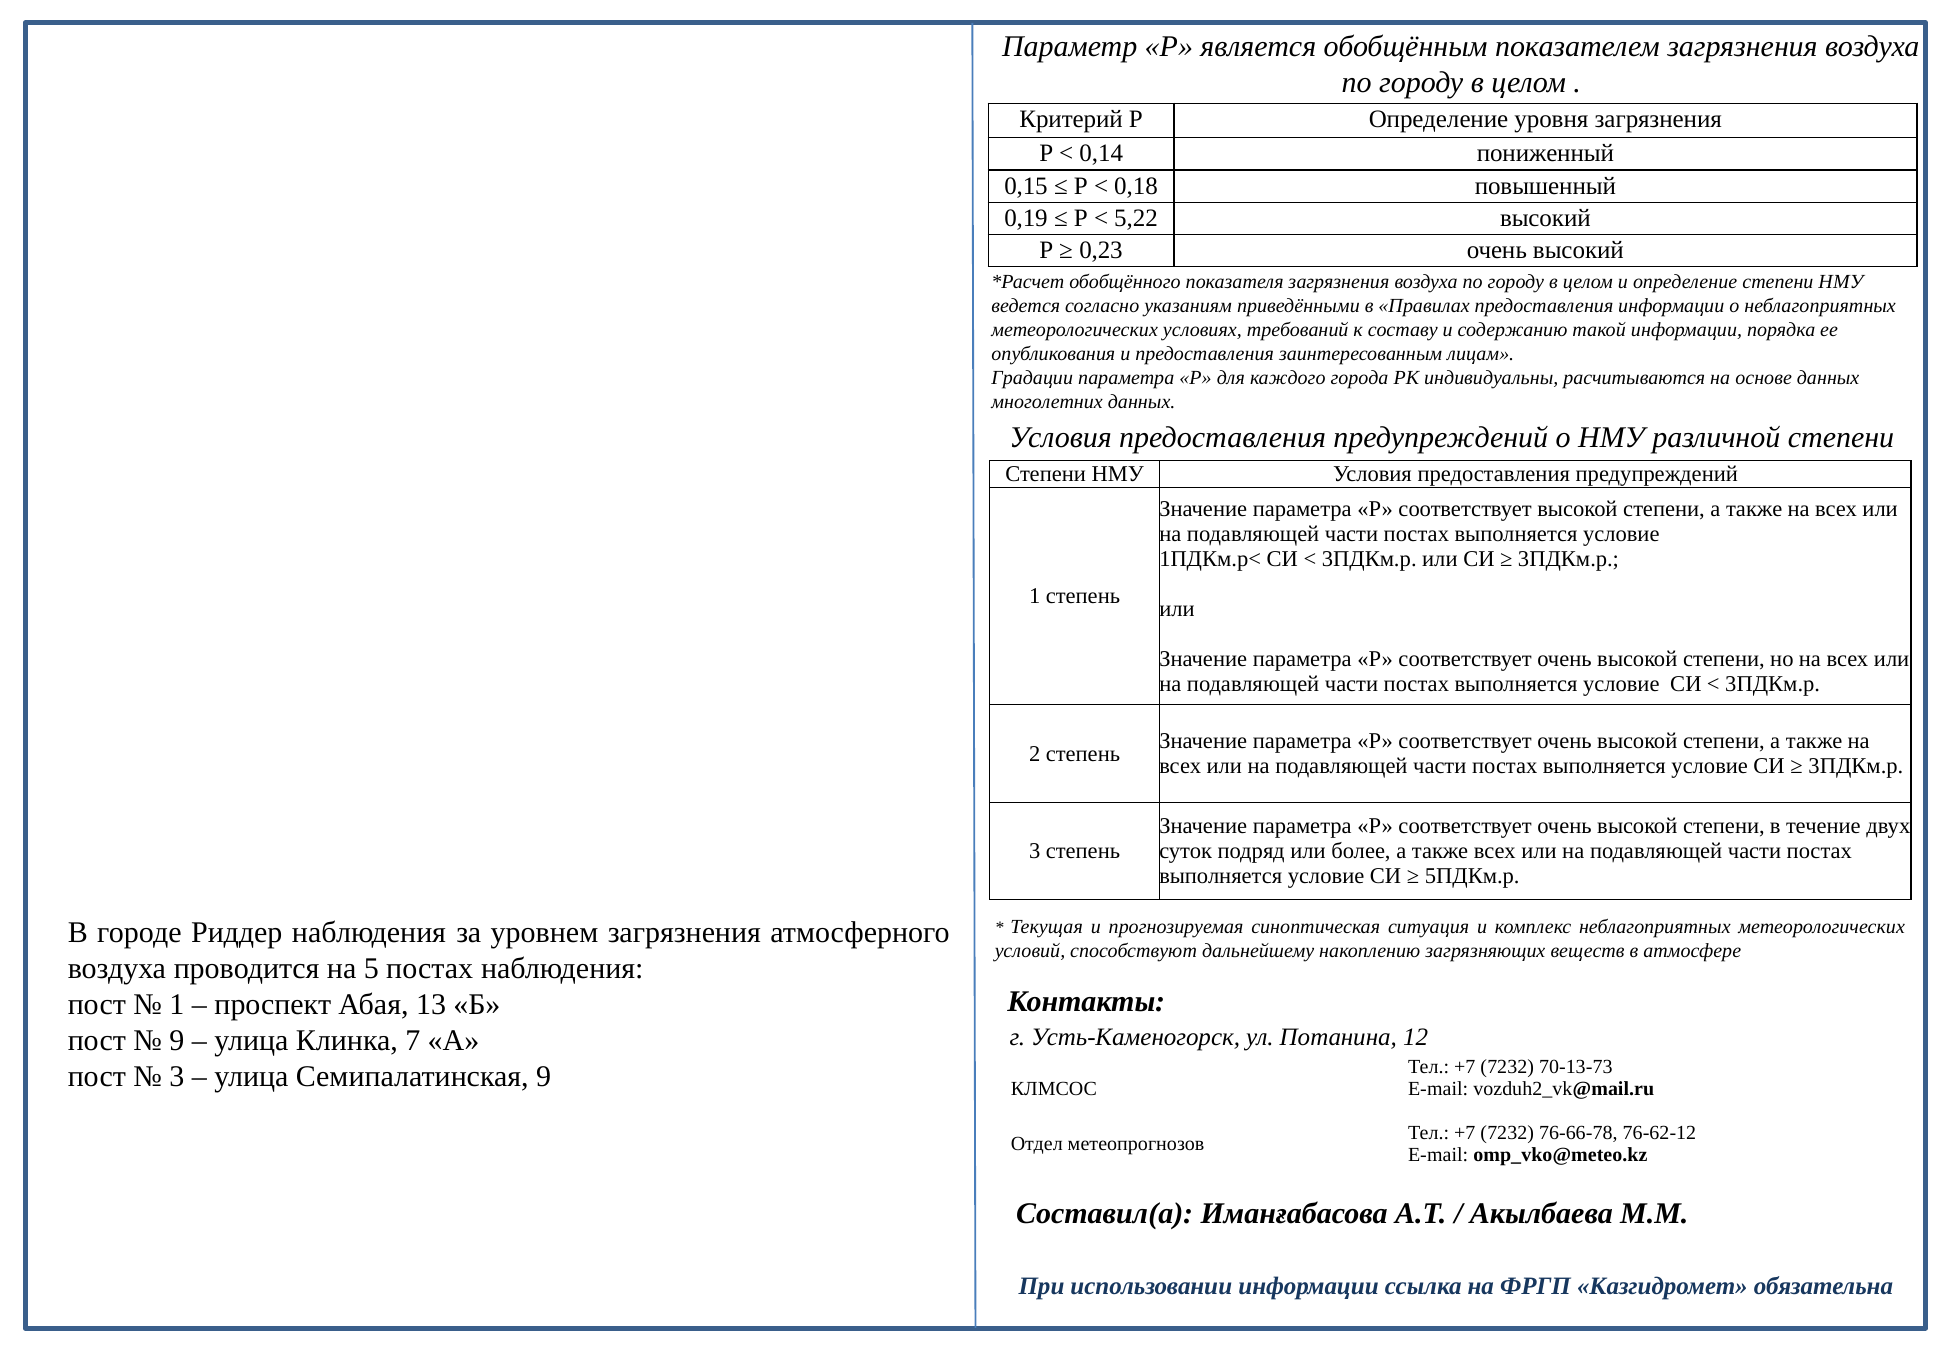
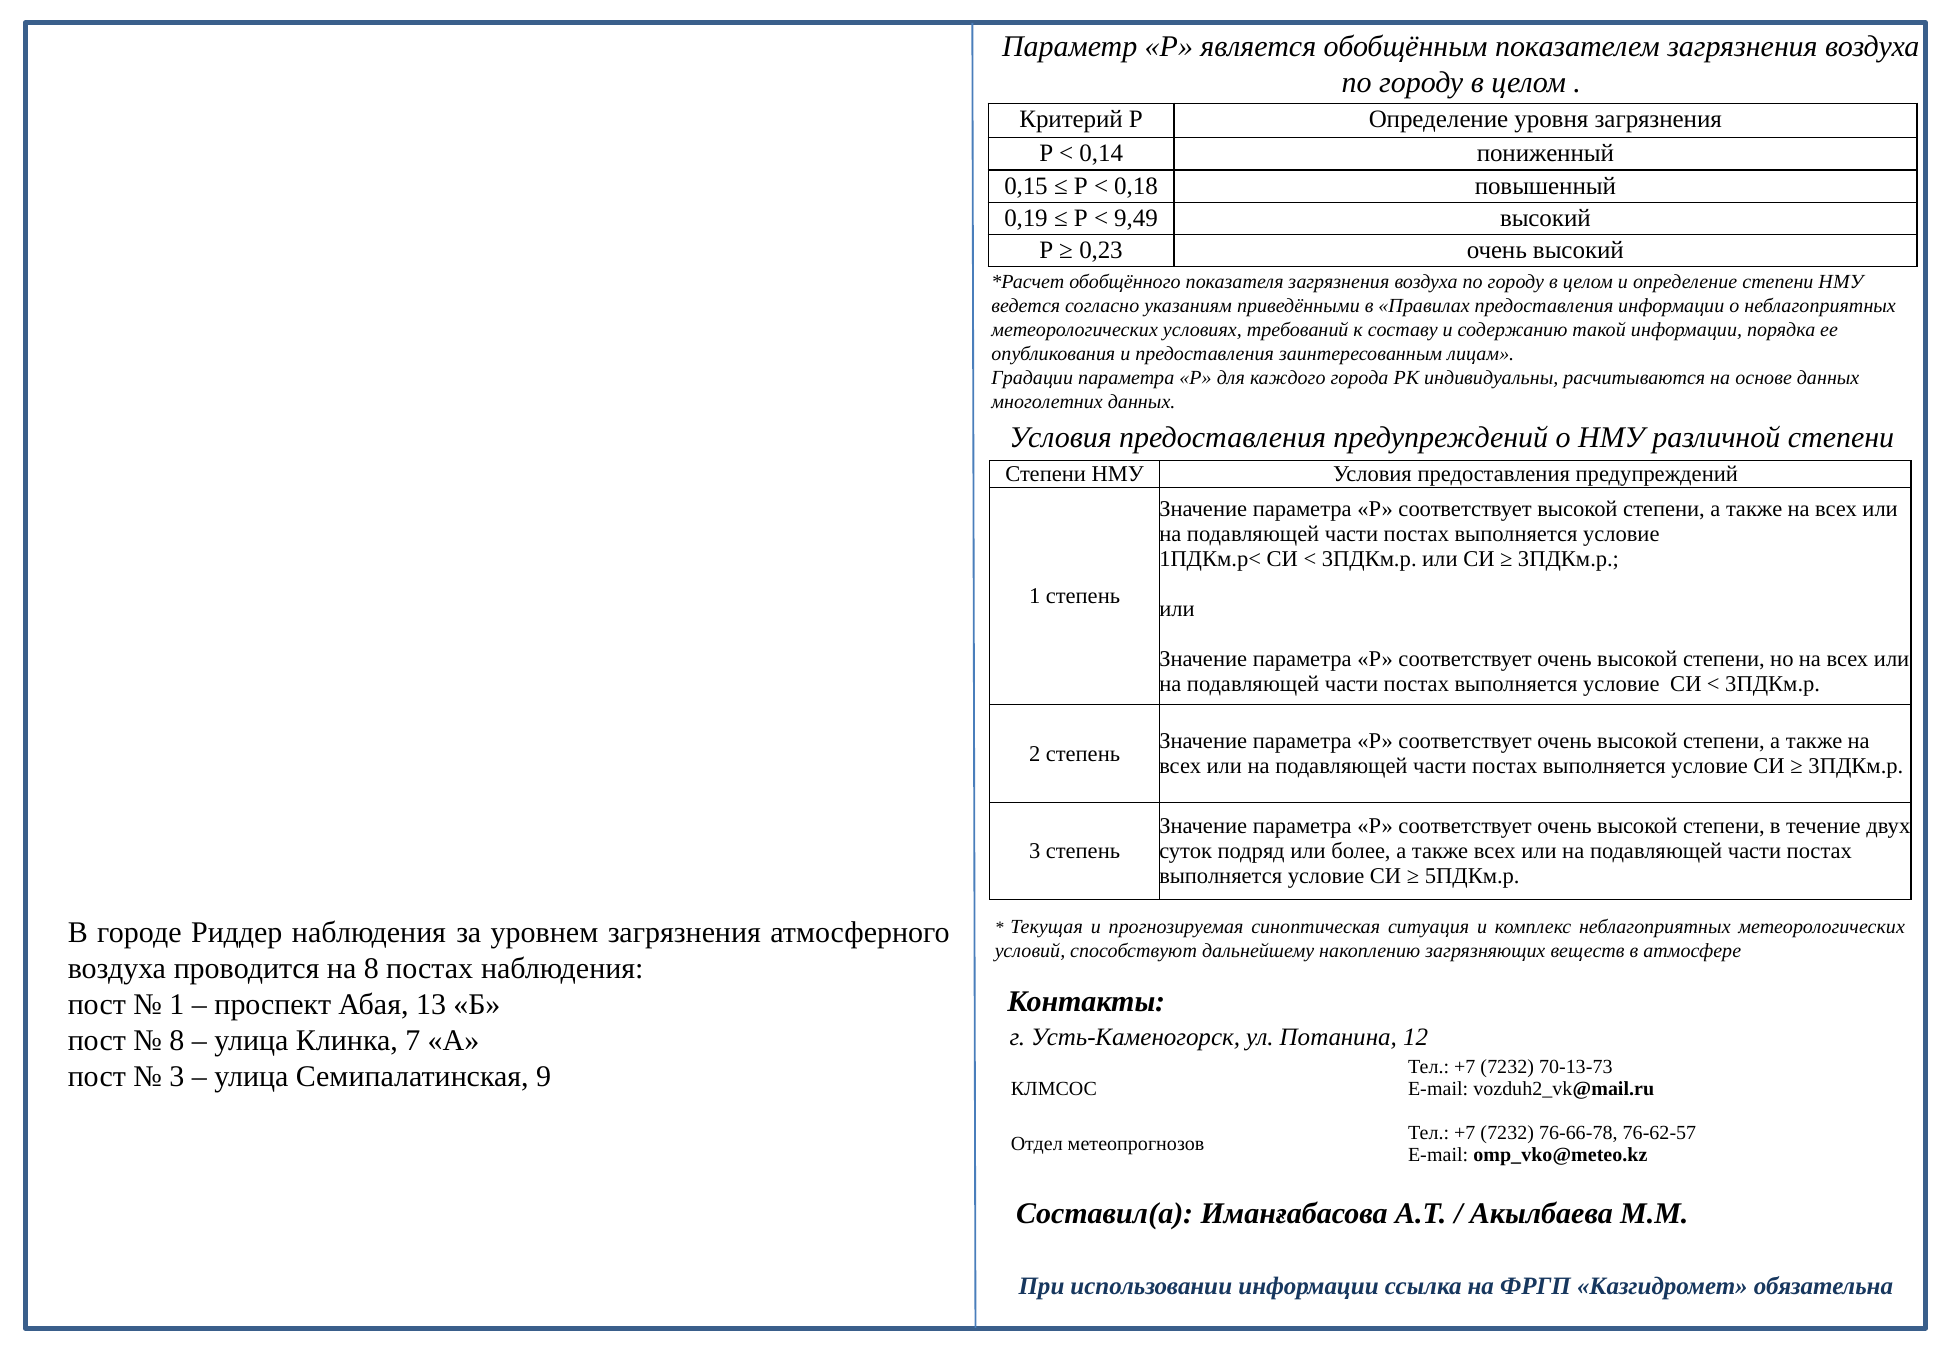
5,22: 5,22 -> 9,49 (1136, 218)
на 5: 5 -> 8 (371, 968)
9: 9 -> 8 (177, 1040)
76-62-12: 76-62-12 -> 76-62-57 (1659, 1133)
